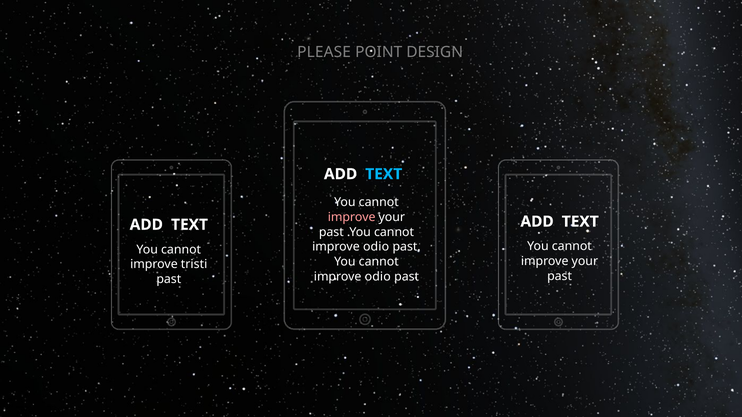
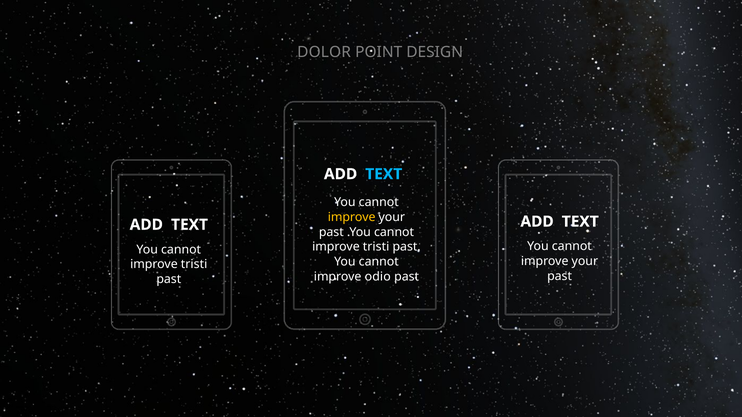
PLEASE: PLEASE -> DOLOR (324, 52)
improve colour: pink -> yellow (352, 217)
odio: odio -> tristi (376, 247)
